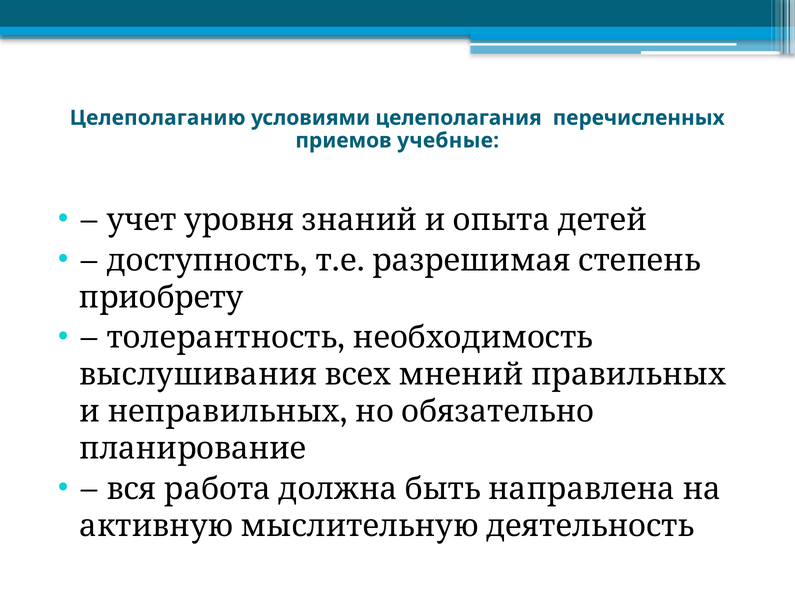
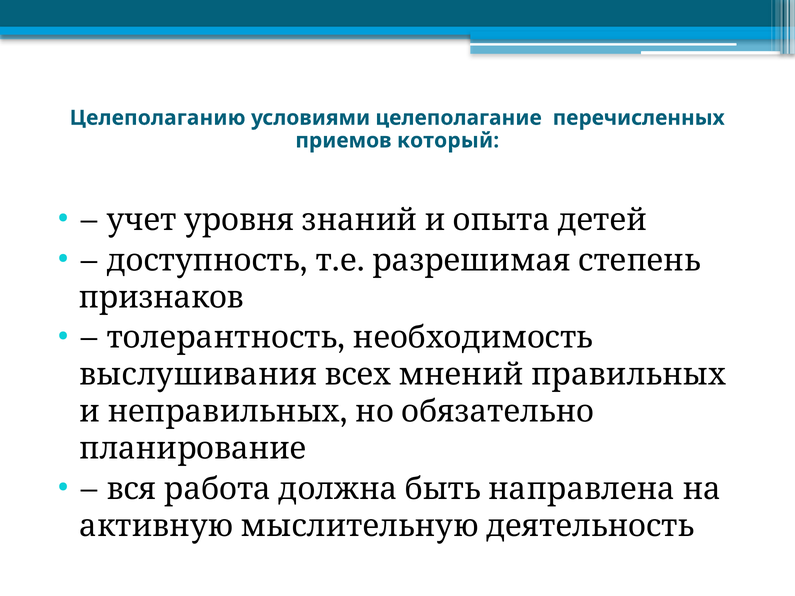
целеполагания: целеполагания -> целеполагание (459, 118)
учебные: учебные -> который (448, 141)
приобрету: приобрету -> признаков (161, 297)
